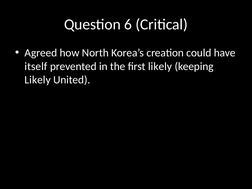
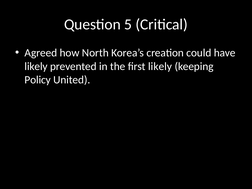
6: 6 -> 5 (128, 24)
itself: itself -> likely (36, 66)
Likely: Likely -> Policy (38, 80)
